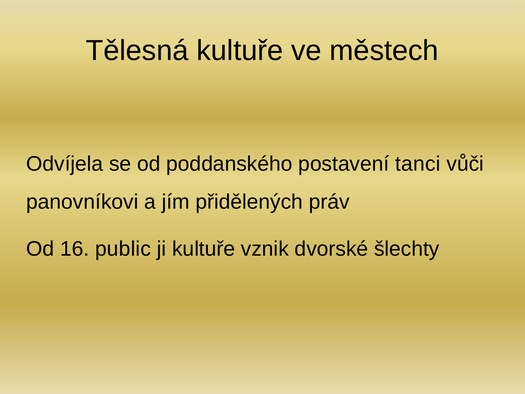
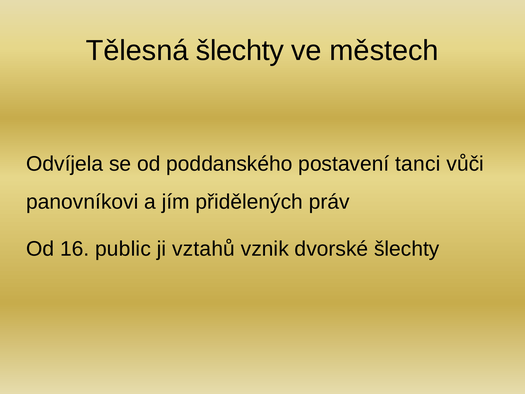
Tělesná kultuře: kultuře -> šlechty (240, 51)
ji kultuře: kultuře -> vztahů (204, 249)
